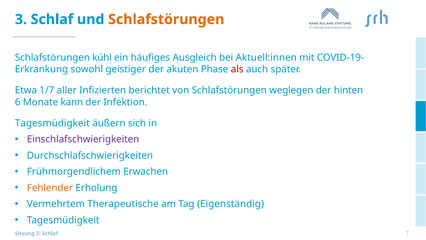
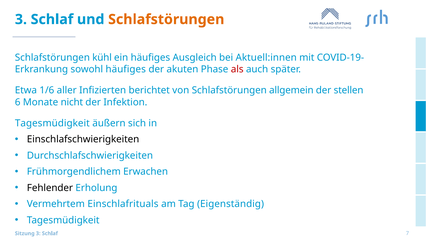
sowohl geistiger: geistiger -> häufiges (126, 69)
1/7: 1/7 -> 1/6 (47, 90)
weglegen: weglegen -> allgemein (291, 90)
hinten: hinten -> stellen (349, 90)
kann: kann -> nicht (72, 102)
Einschlafschwierigkeiten colour: purple -> black (83, 139)
Fehlender colour: orange -> black (50, 188)
Therapeutische: Therapeutische -> Einschlafrituals (123, 204)
